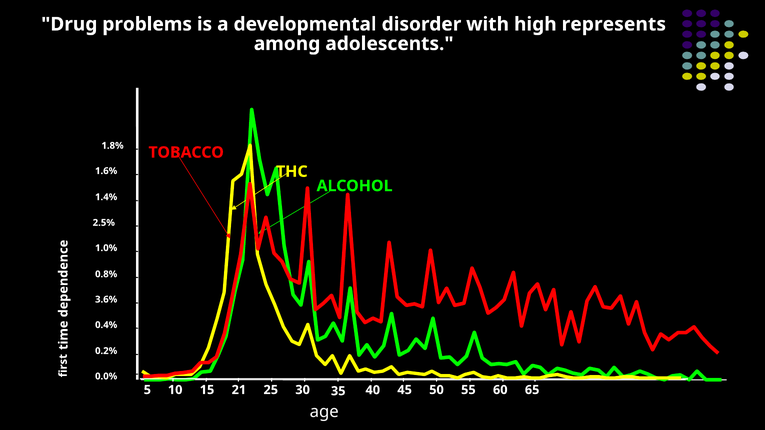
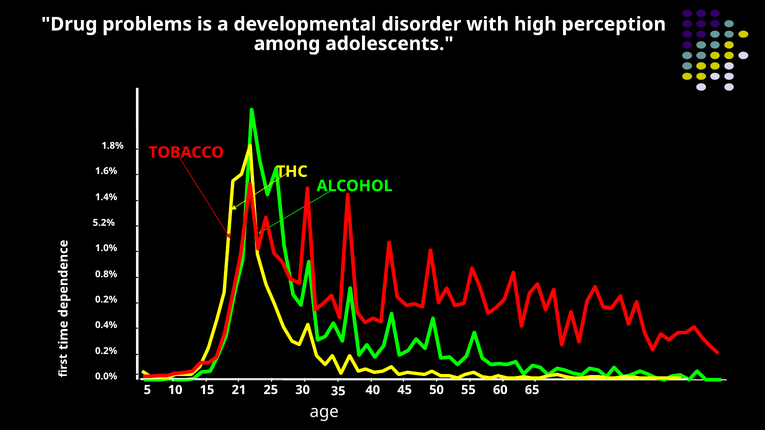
represents: represents -> perception (614, 24)
2.5%: 2.5% -> 5.2% (104, 223)
3.6%: 3.6% -> 0.2% (106, 300)
